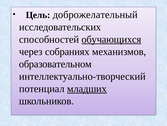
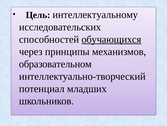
доброжелательный: доброжелательный -> интеллектуальному (95, 15)
собраниях: собраниях -> принципы (67, 51)
младших underline: present -> none (87, 88)
